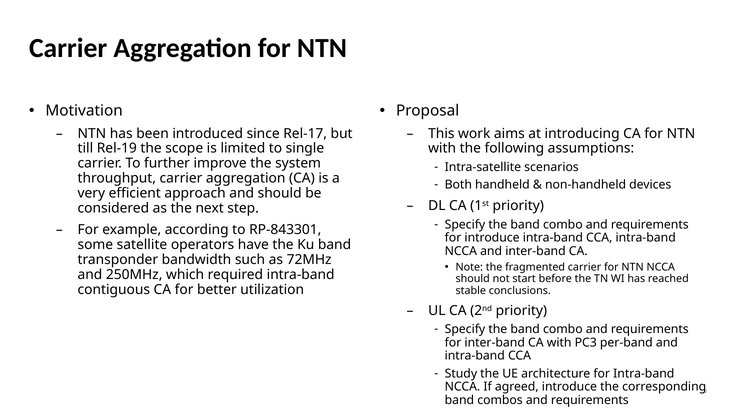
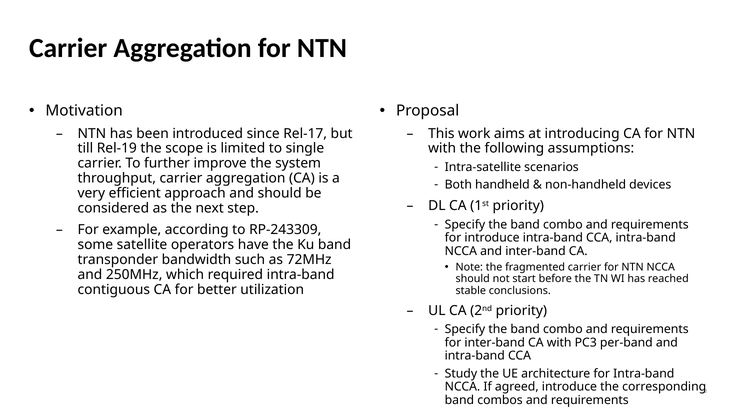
RP-843301: RP-843301 -> RP-243309 (285, 230)
